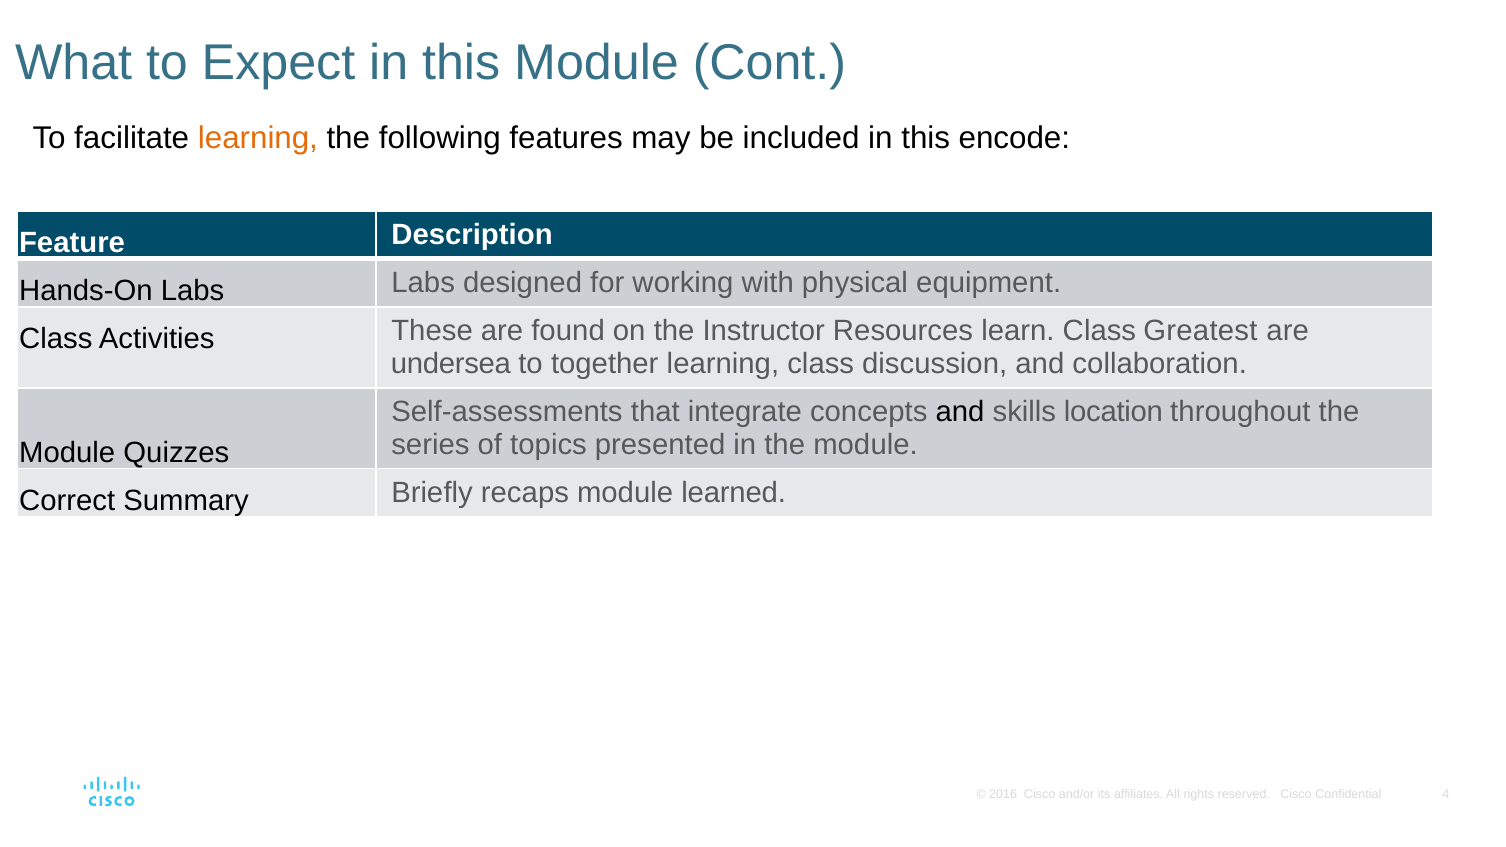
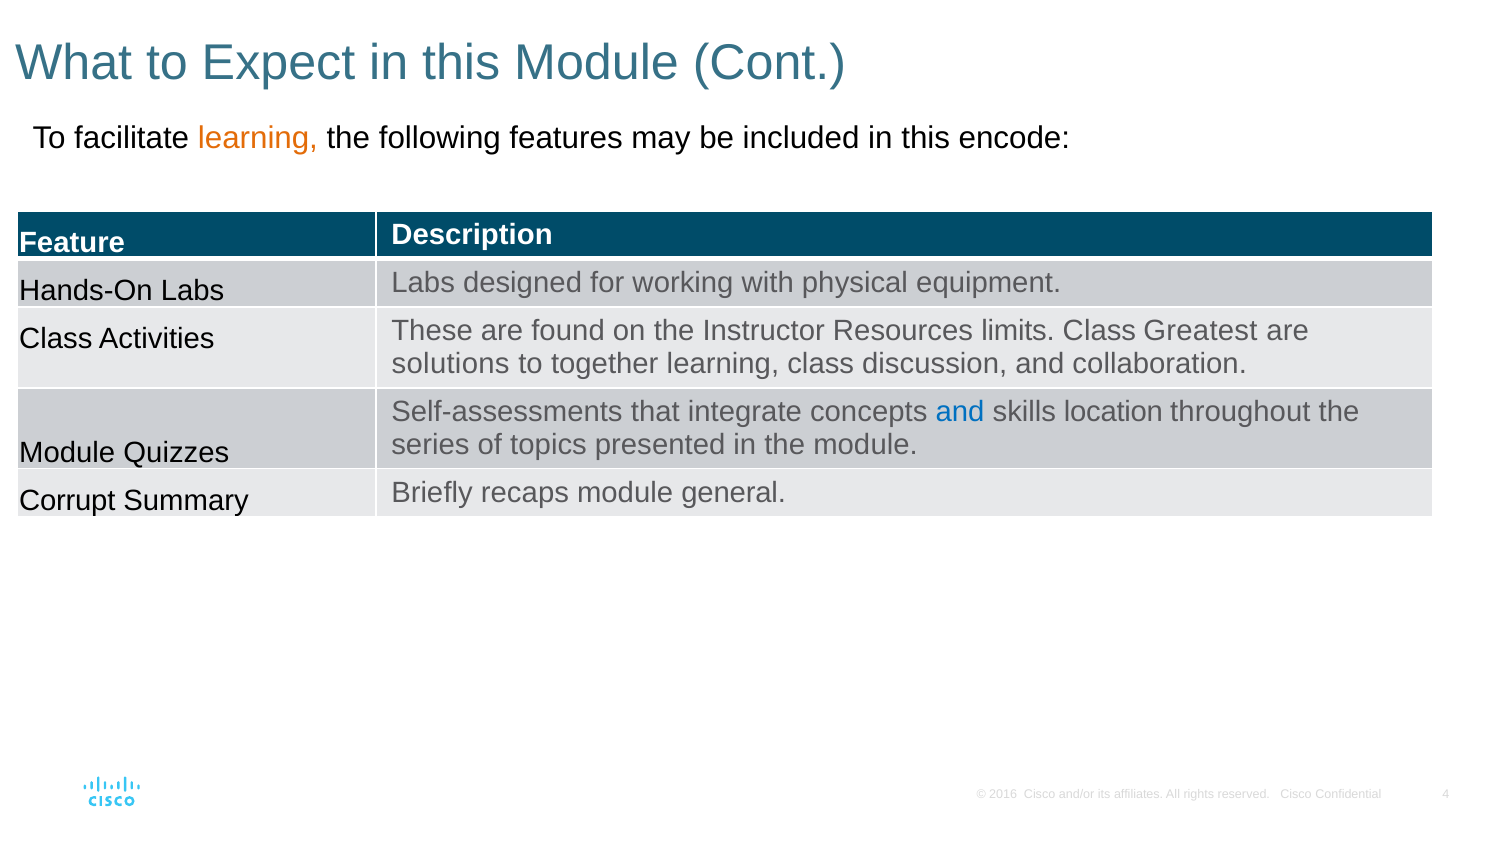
learn: learn -> limits (1018, 331)
undersea: undersea -> solutions (451, 364)
and colour: black -> blue (960, 412)
Correct: Correct -> Corrupt (67, 501)
learned: learned -> general (734, 493)
